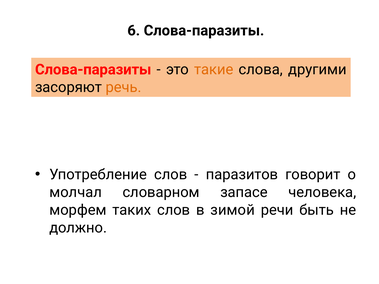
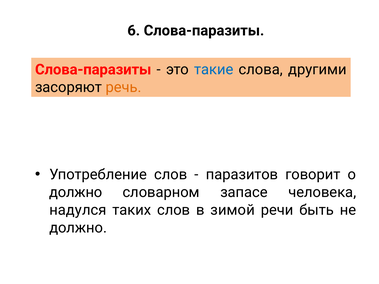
такие colour: orange -> blue (214, 70)
молчал: молчал -> должно (76, 192)
морфем: морфем -> надулся (78, 210)
